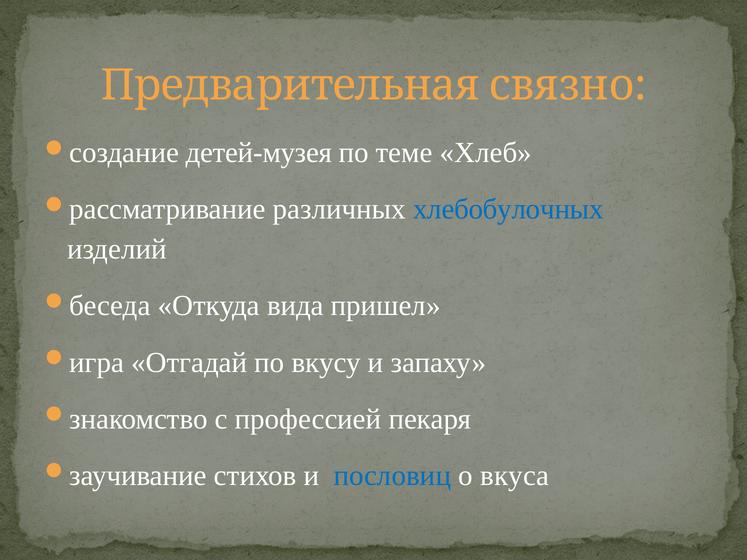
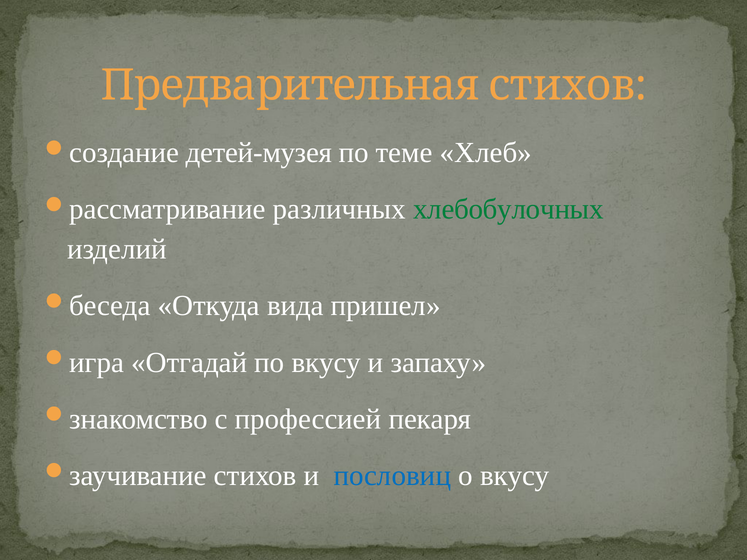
Предварительная связно: связно -> стихов (568, 85)
хлебобулочных colour: blue -> green (508, 209)
о вкуса: вкуса -> вкусу (515, 476)
